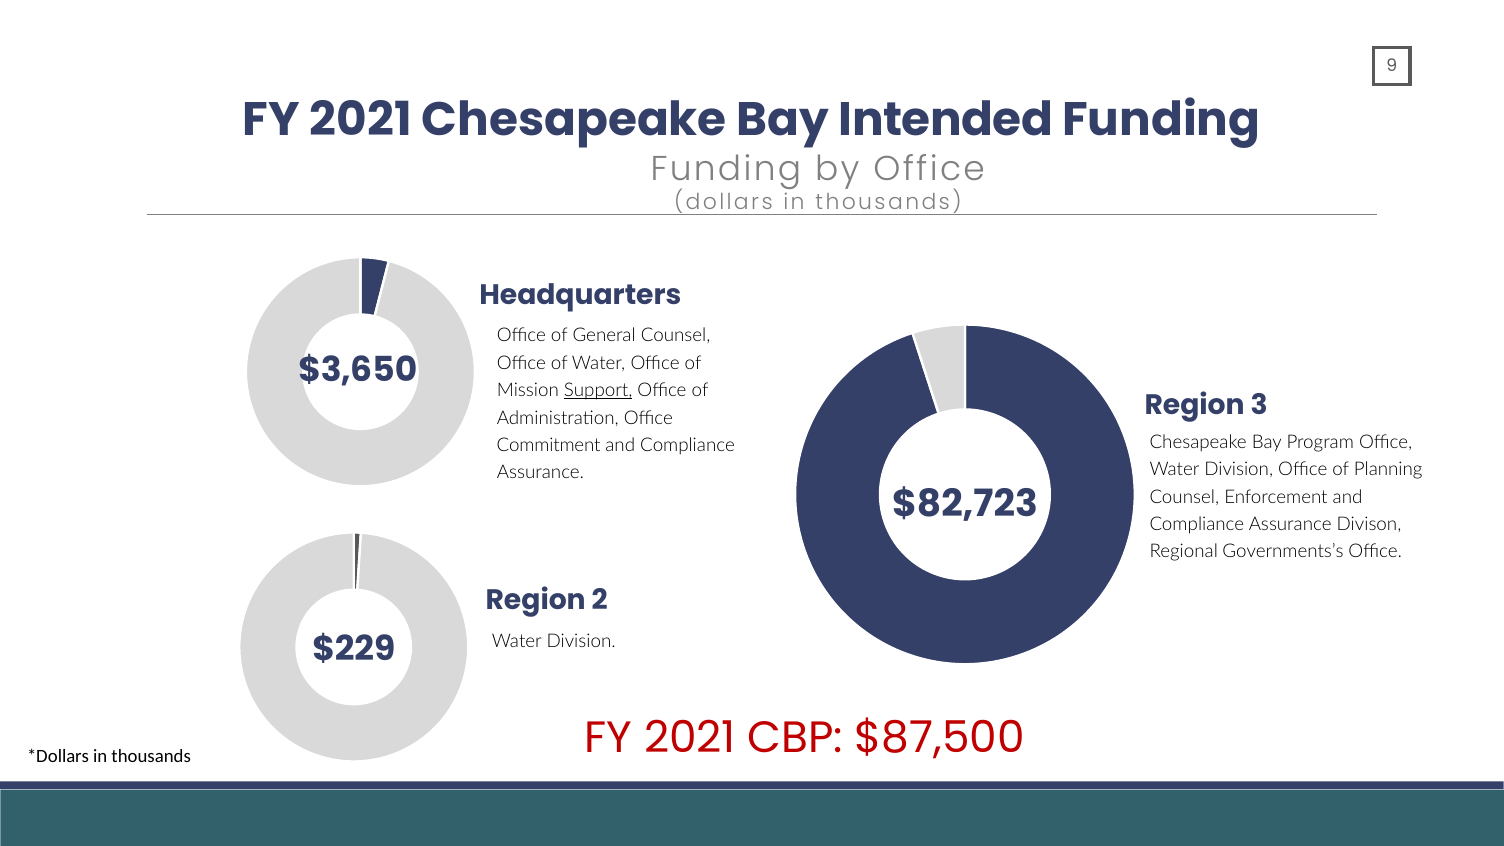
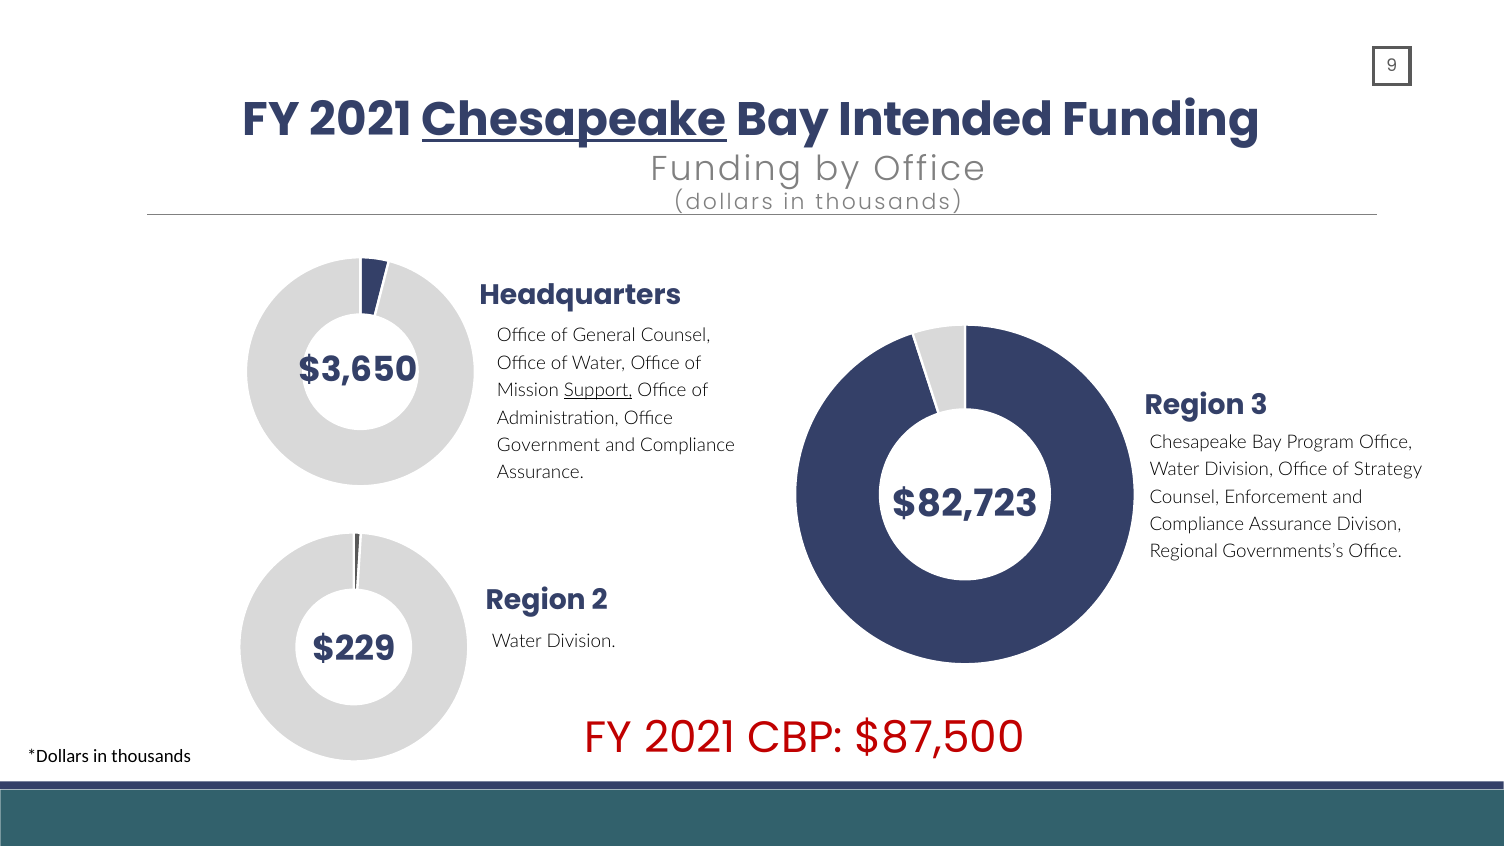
Chesapeake underline: none -> present (574, 120)
Commitment: Commitment -> Government (548, 445)
Planning: Planning -> Strategy (1388, 469)
